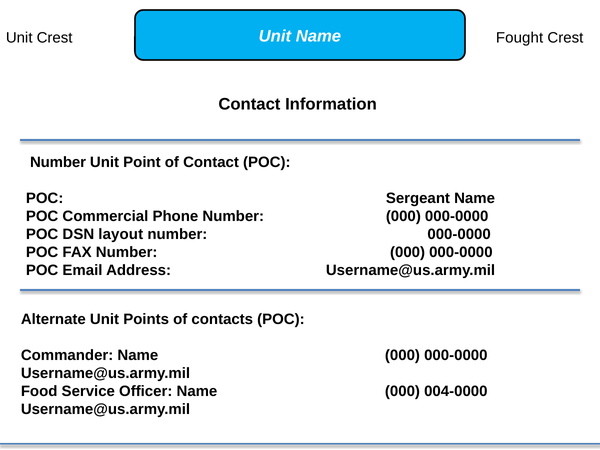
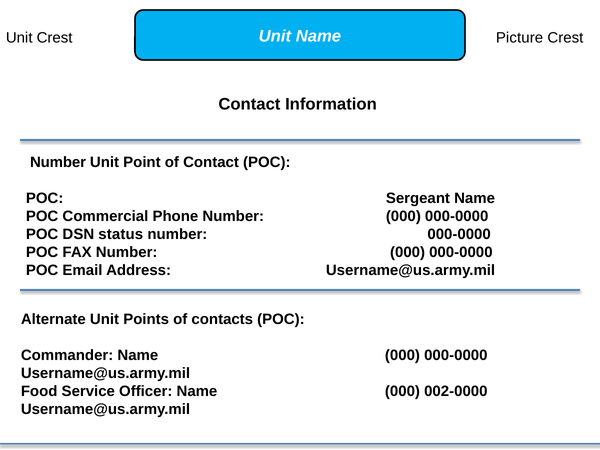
Fought: Fought -> Picture (520, 38)
layout: layout -> status (121, 234)
004-0000: 004-0000 -> 002-0000 (456, 392)
